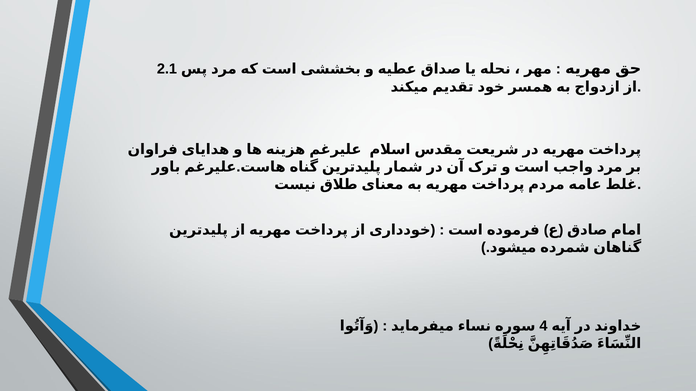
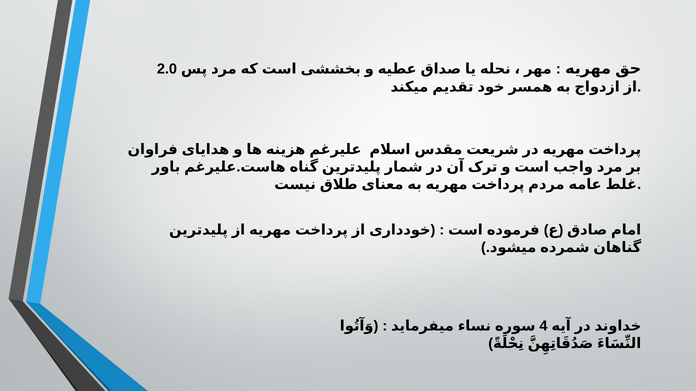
2.1: 2.1 -> 2.0 (167, 69)
